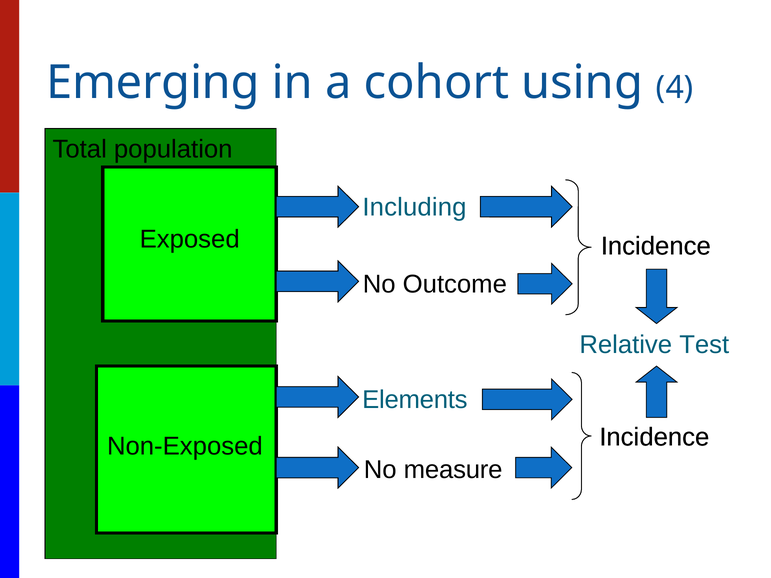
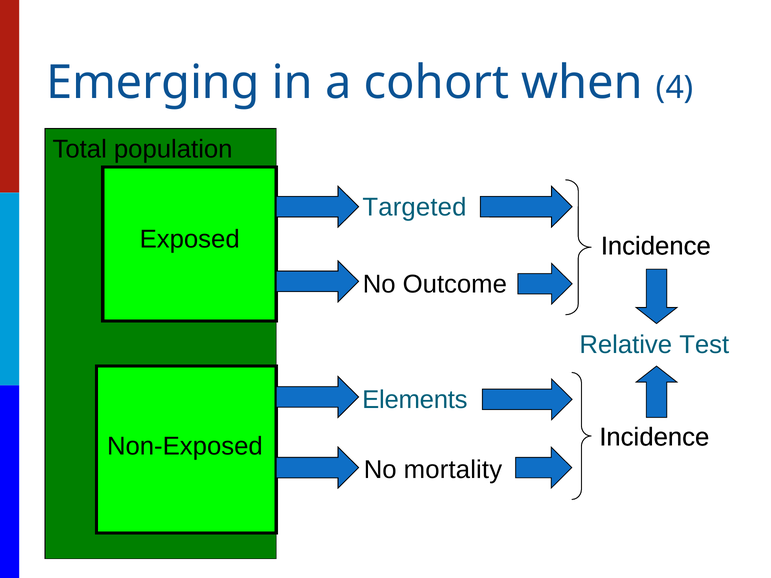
using: using -> when (582, 83)
Including: Including -> Targeted (414, 207)
measure: measure -> mortality (453, 470)
